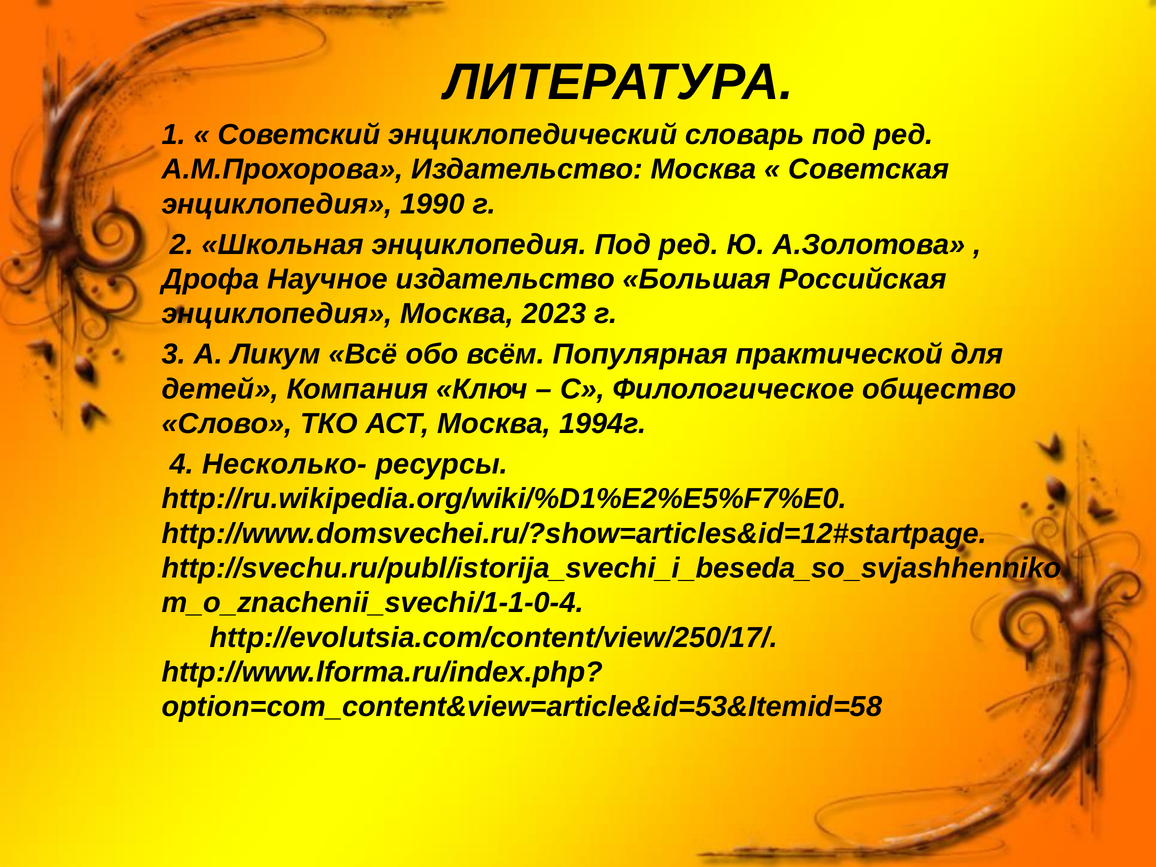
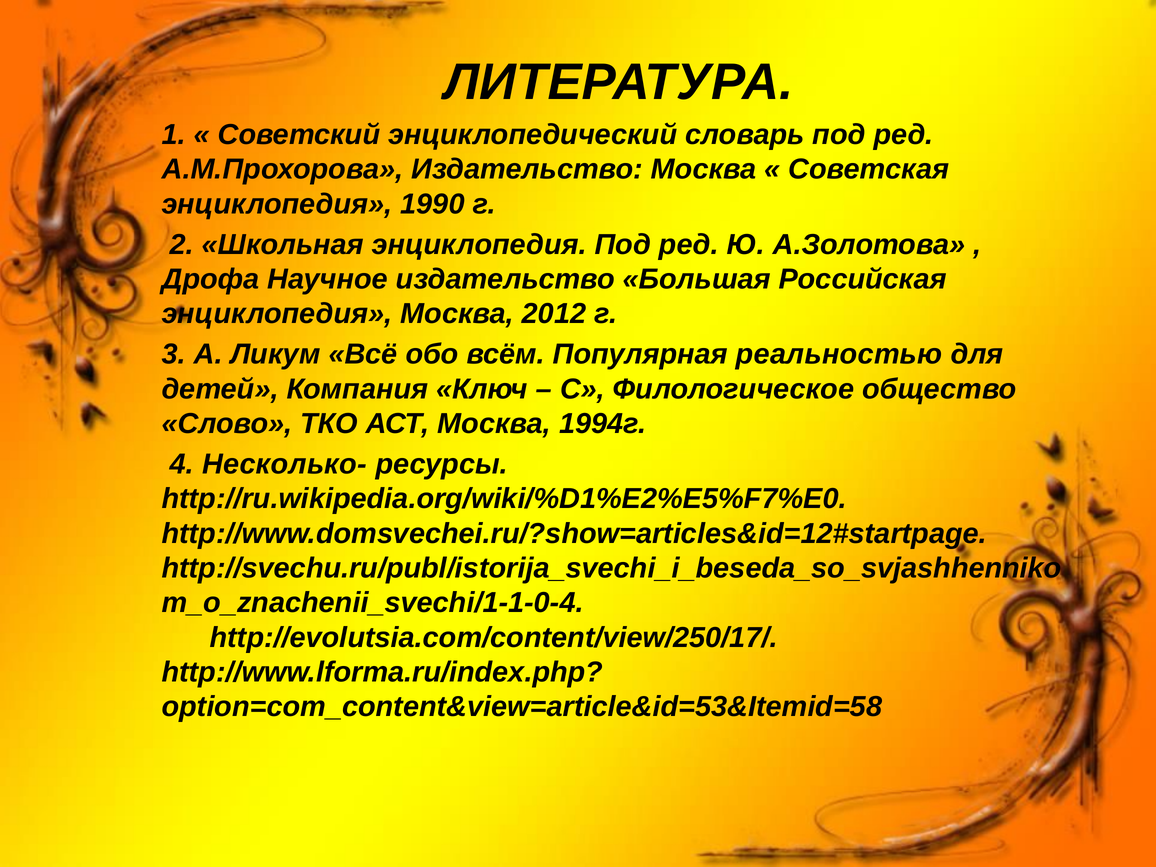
2023: 2023 -> 2012 (554, 314)
практической: практической -> реальностью (839, 354)
